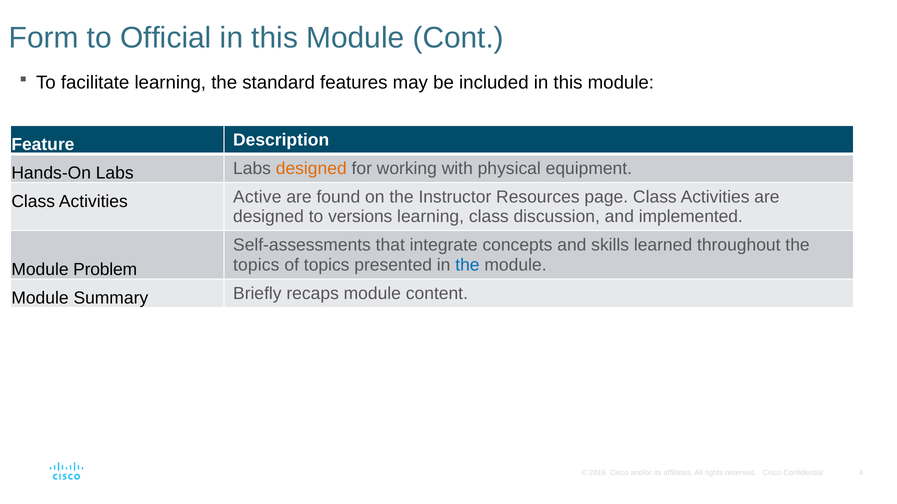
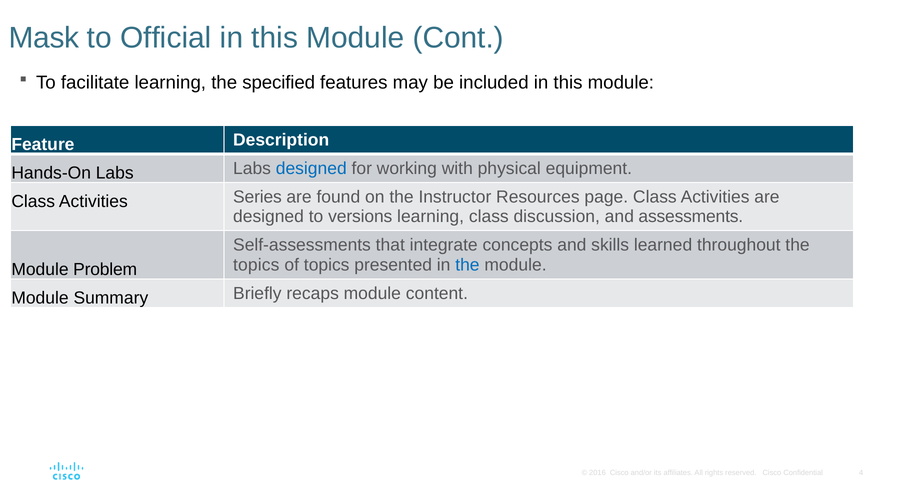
Form: Form -> Mask (44, 38)
standard: standard -> specified (279, 83)
designed colour: orange -> blue (311, 169)
Active: Active -> Series (257, 197)
implemented: implemented -> assessments (691, 217)
